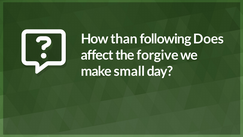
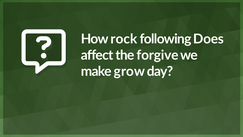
than: than -> rock (124, 39)
small: small -> grow (129, 71)
